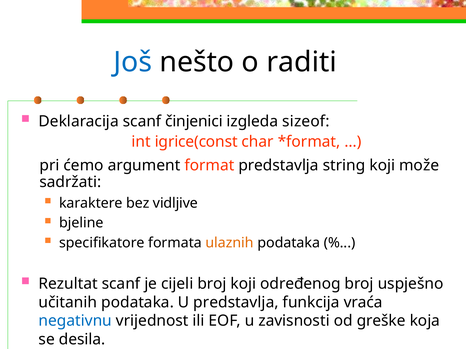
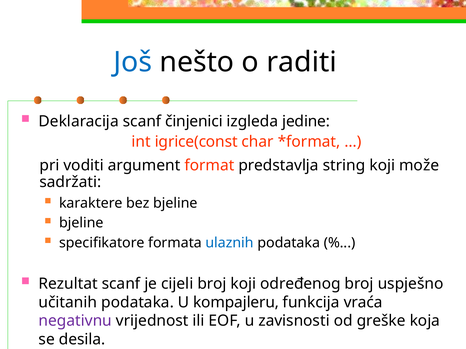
sizeof: sizeof -> jedine (306, 121)
ćemo: ćemo -> voditi (84, 166)
bez vidljive: vidljive -> bjeline (175, 203)
ulaznih colour: orange -> blue (230, 243)
U predstavlja: predstavlja -> kompajleru (236, 303)
negativnu colour: blue -> purple (75, 321)
